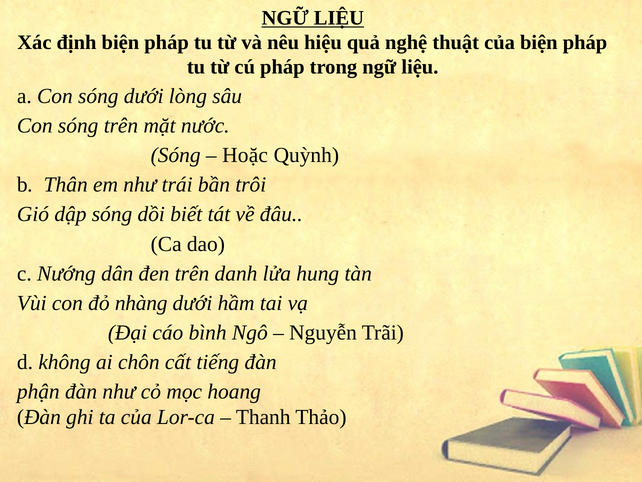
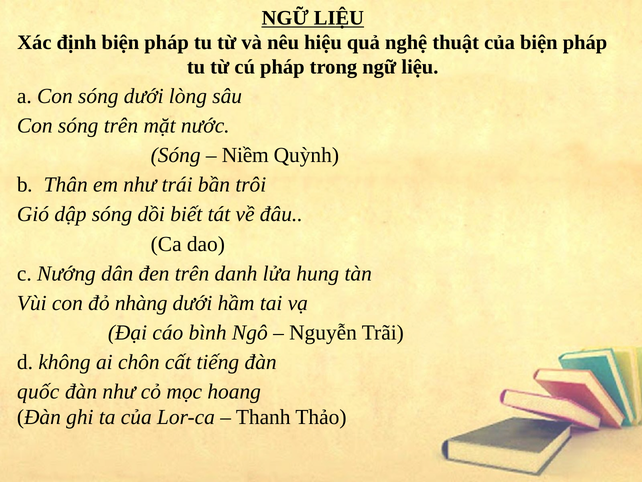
Hoặc: Hoặc -> Niềm (245, 155)
phận: phận -> quốc (38, 391)
